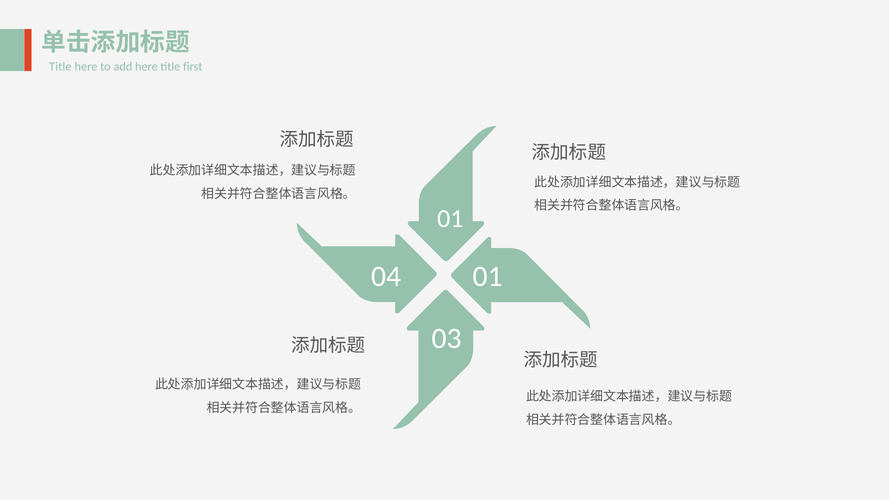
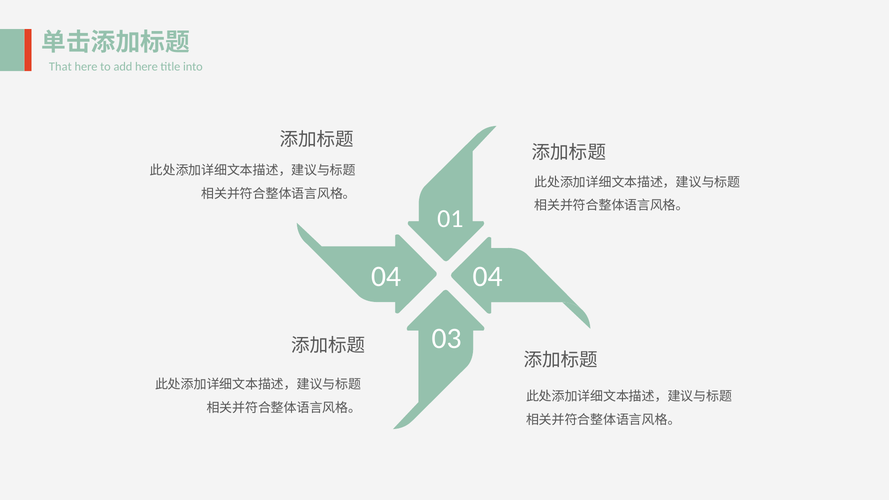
Title: Title -> That (60, 67)
first: first -> into (193, 67)
04 01: 01 -> 04 (488, 276)
